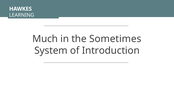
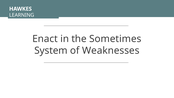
Much: Much -> Enact (45, 39)
Introduction: Introduction -> Weaknesses (111, 51)
